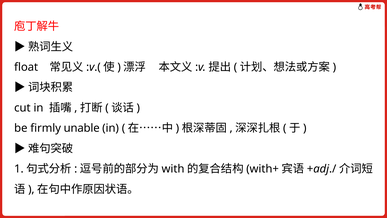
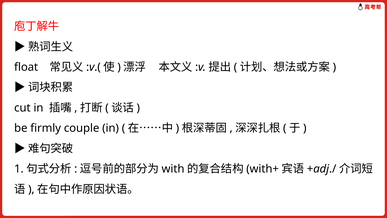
unable: unable -> couple (82, 128)
